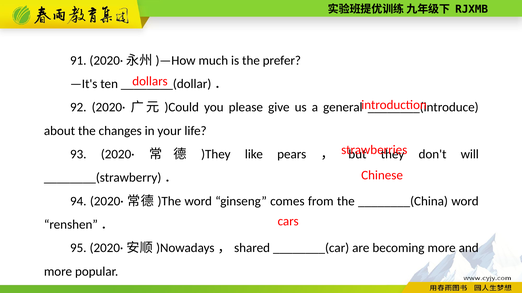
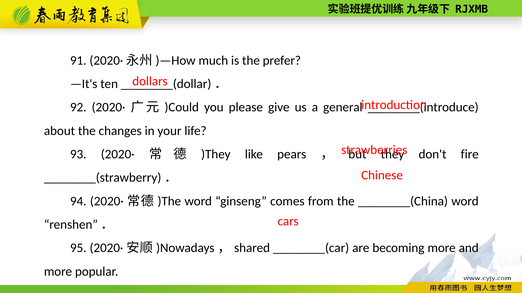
will: will -> fire (470, 155)
